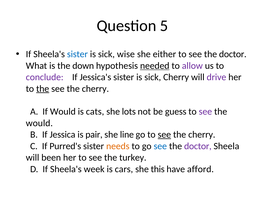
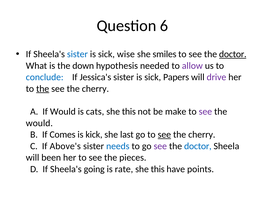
5: 5 -> 6 (164, 26)
either: either -> smiles (165, 54)
doctor underline: none -> present (233, 54)
needed underline: present -> none (155, 66)
conclude colour: purple -> blue (45, 77)
sick Cherry: Cherry -> Papers (176, 77)
lots: lots -> this (129, 111)
guess: guess -> make (176, 111)
Jessica: Jessica -> Comes (63, 134)
pair: pair -> kick (94, 134)
line: line -> last (127, 134)
Purred's: Purred's -> Above's (65, 146)
needs colour: orange -> blue (118, 146)
see colour: blue -> purple (160, 146)
doctor colour: purple -> blue (198, 146)
turkey: turkey -> pieces (133, 157)
week: week -> going (94, 169)
cars: cars -> rate (124, 169)
afford: afford -> points (201, 169)
